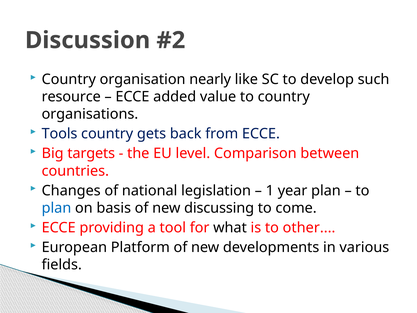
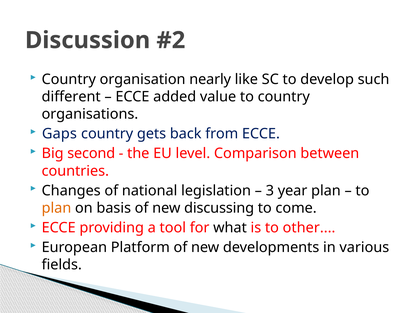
resource: resource -> different (71, 97)
Tools: Tools -> Gaps (59, 134)
targets: targets -> second (91, 153)
1: 1 -> 3 (270, 190)
plan colour: blue -> orange (56, 208)
